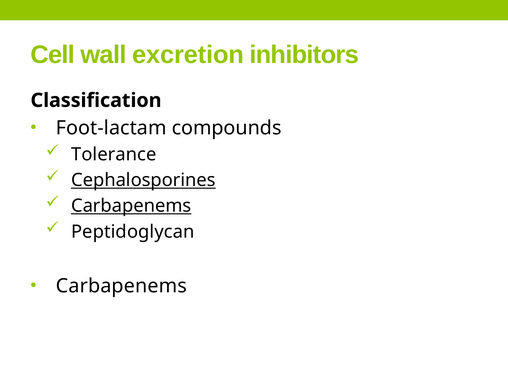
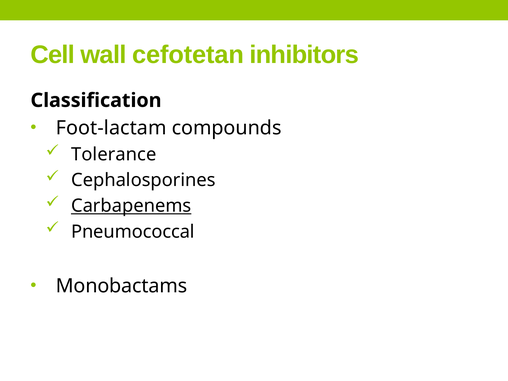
excretion: excretion -> cefotetan (188, 55)
Cephalosporines underline: present -> none (143, 180)
Peptidoglycan: Peptidoglycan -> Pneumococcal (133, 232)
Carbapenems: Carbapenems -> Monobactams (122, 286)
